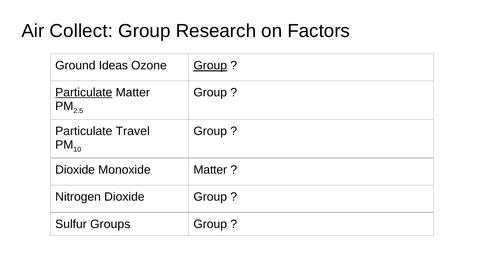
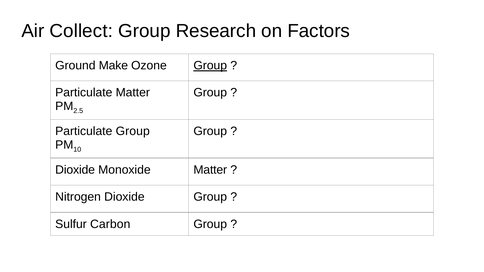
Ideas: Ideas -> Make (113, 66)
Particulate underline: present -> none (84, 93)
Particulate Travel: Travel -> Group (133, 131)
Groups: Groups -> Carbon (110, 224)
